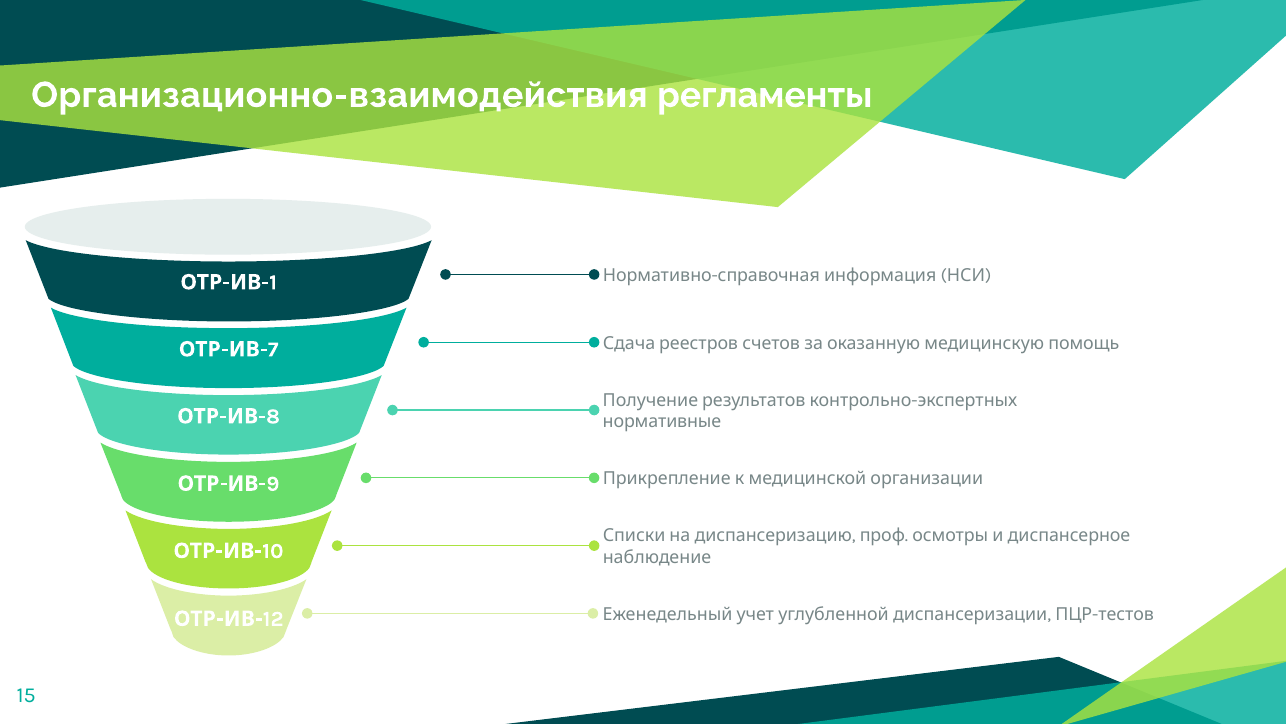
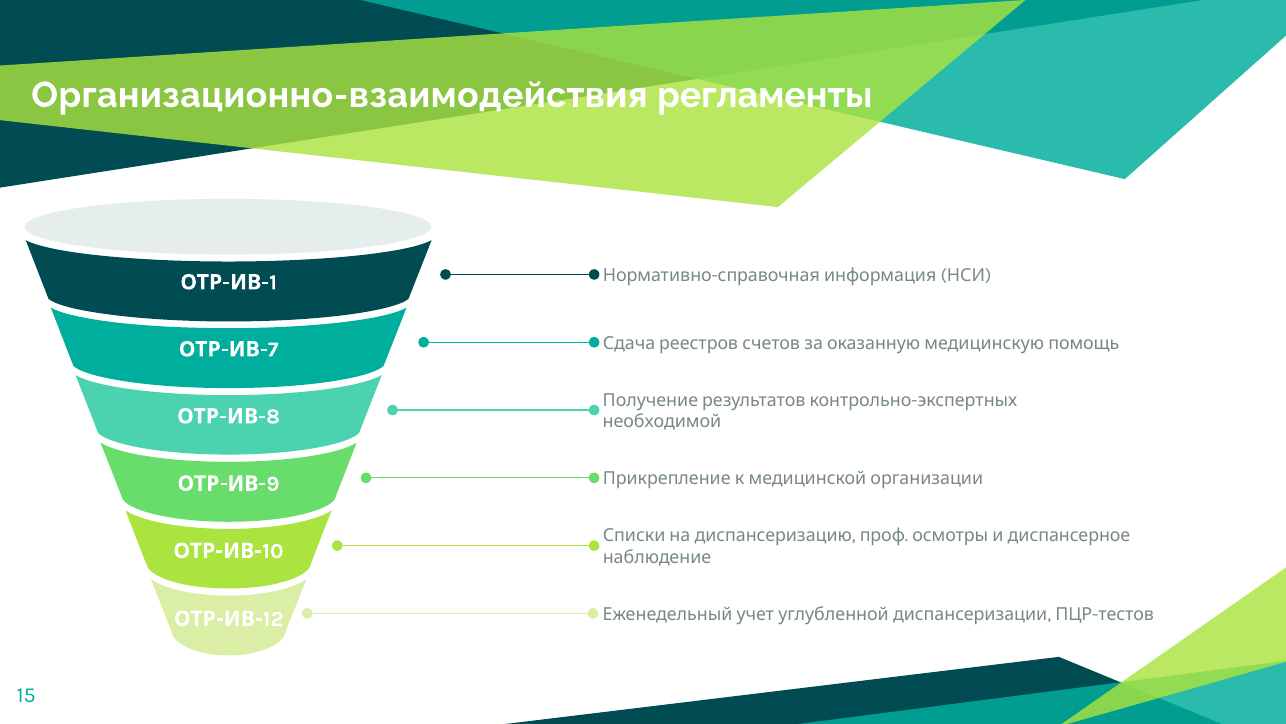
нормативные: нормативные -> необходимой (662, 422)
